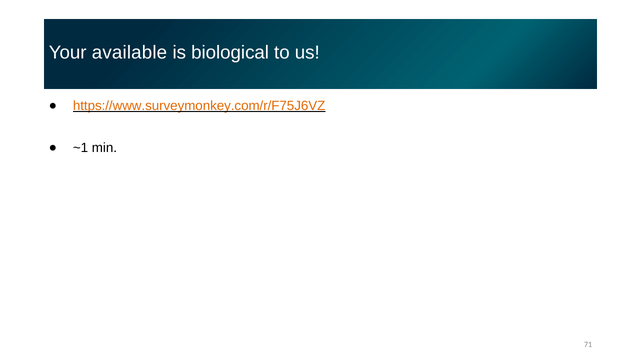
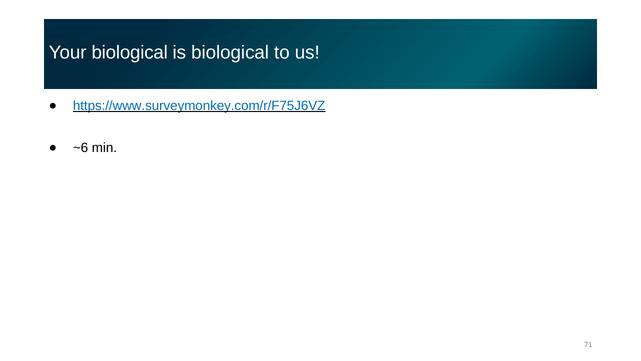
Your available: available -> biological (130, 53)
https://www.surveymonkey.com/r/F75J6VZ colour: orange -> blue (199, 106)
~1: ~1 -> ~6 (81, 148)
